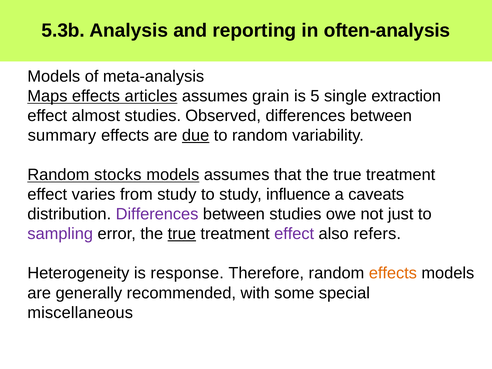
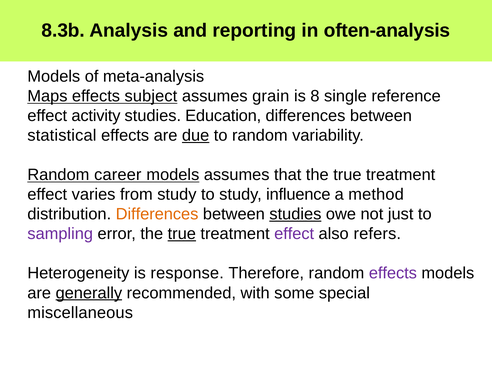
5.3b: 5.3b -> 8.3b (63, 31)
articles: articles -> subject (151, 96)
5: 5 -> 8 (315, 96)
extraction: extraction -> reference (406, 96)
almost: almost -> activity (96, 116)
Observed: Observed -> Education (223, 116)
summary: summary -> statistical (62, 135)
stocks: stocks -> career (118, 175)
caveats: caveats -> method (376, 195)
Differences colour: purple -> orange (157, 214)
studies underline: none -> present (295, 214)
effects colour: orange -> purple (393, 273)
generally underline: none -> present (89, 293)
